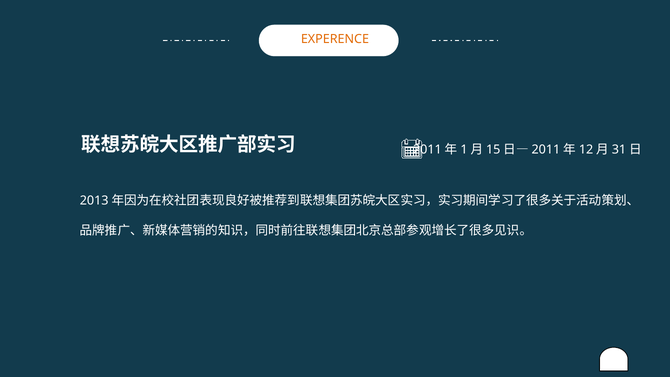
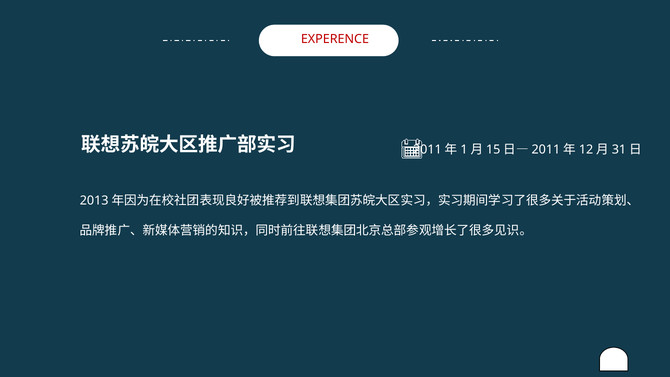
EXPERENCE colour: orange -> red (335, 39)
